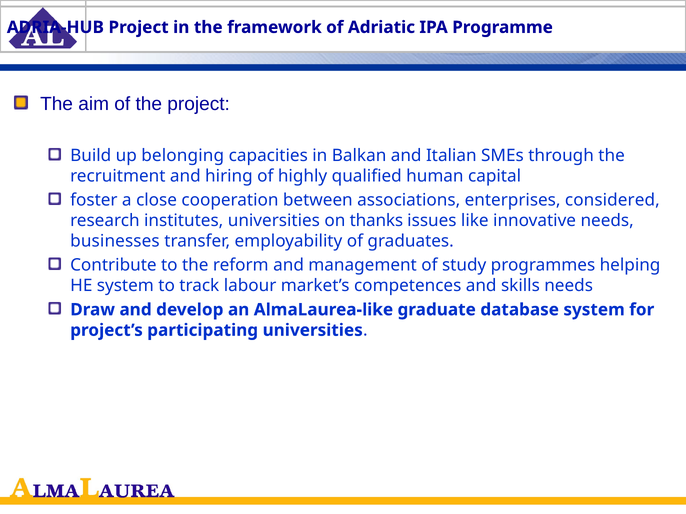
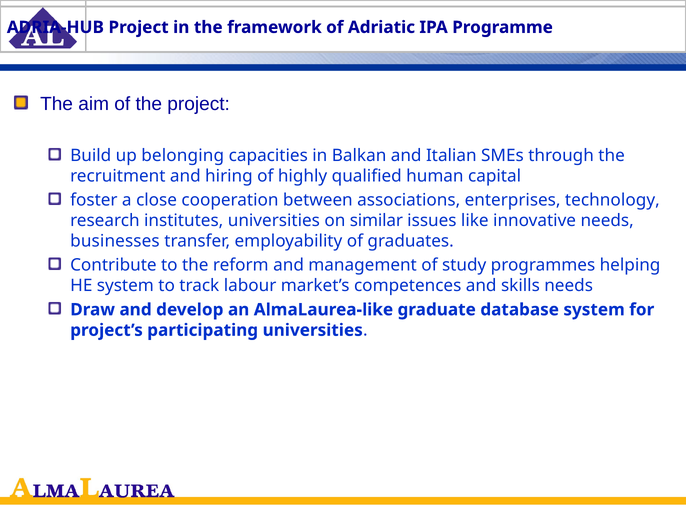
considered: considered -> technology (612, 200)
thanks: thanks -> similar (376, 221)
